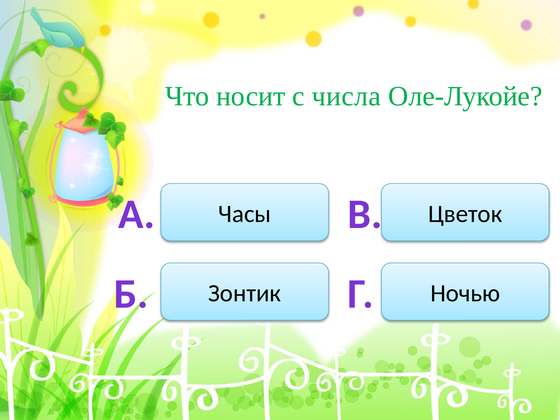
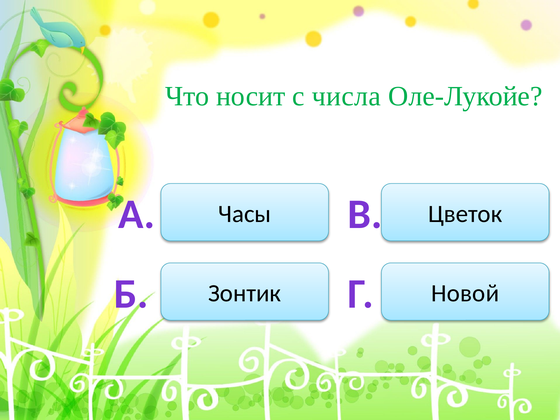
Ночью: Ночью -> Новой (465, 293)
